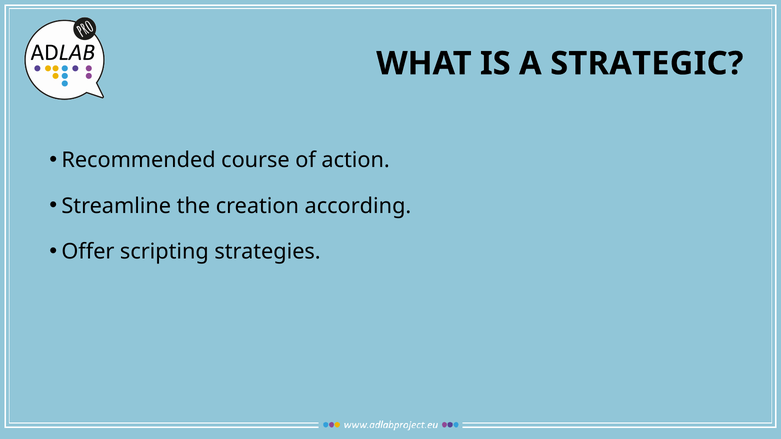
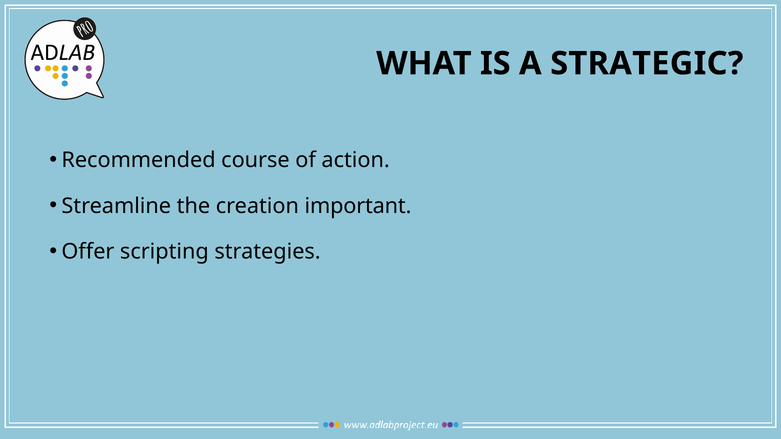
according: according -> important (358, 206)
